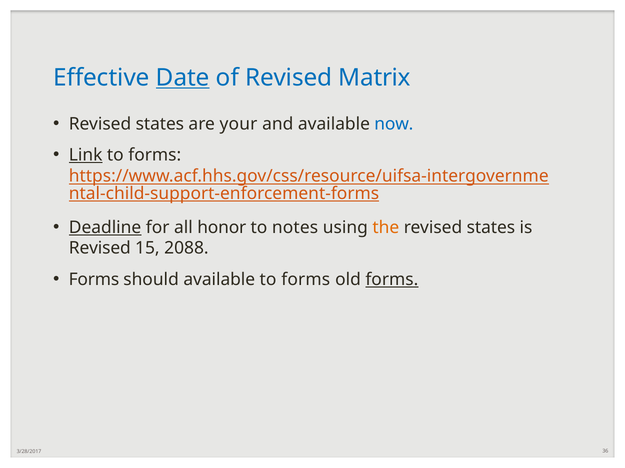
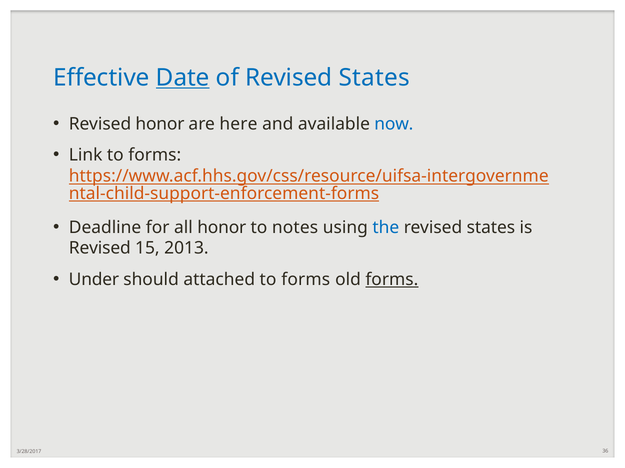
of Revised Matrix: Matrix -> States (374, 78)
states: states -> honor (160, 124)
your: your -> here (238, 124)
Link underline: present -> none (86, 155)
Deadline underline: present -> none (105, 228)
the colour: orange -> blue (386, 228)
2088: 2088 -> 2013 (186, 249)
Forms: Forms -> Under (94, 280)
should available: available -> attached (219, 280)
